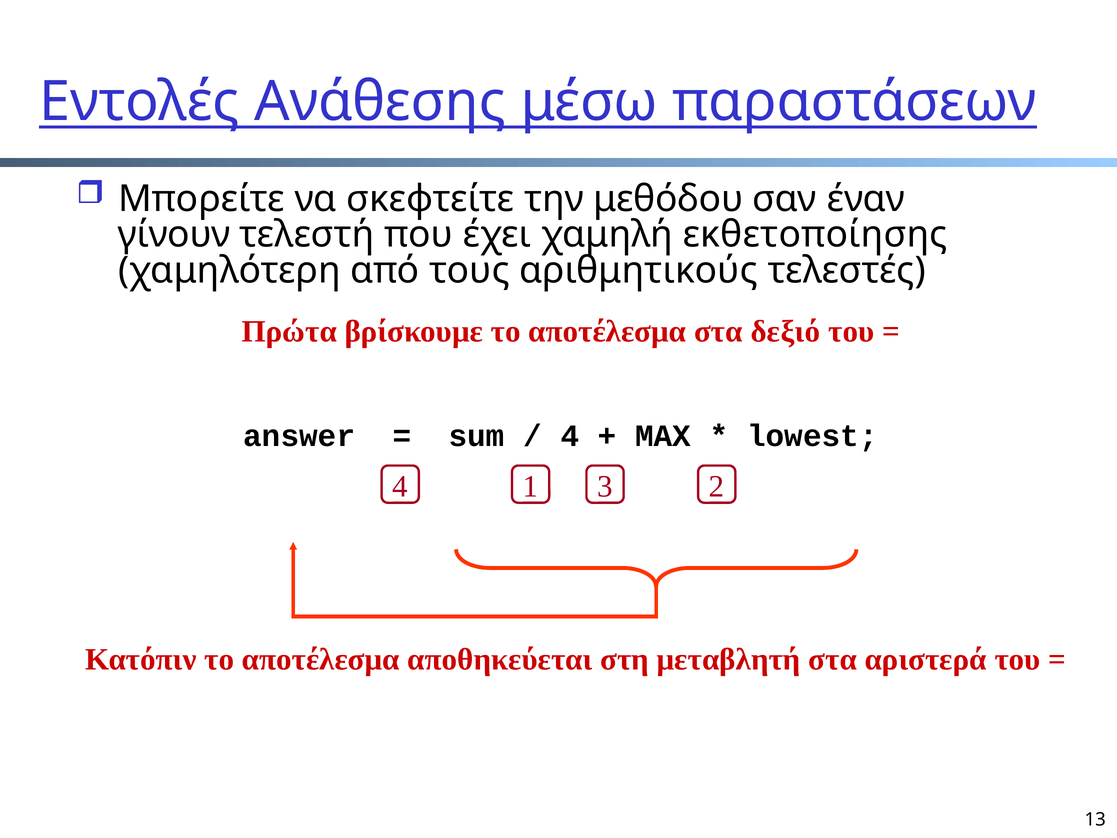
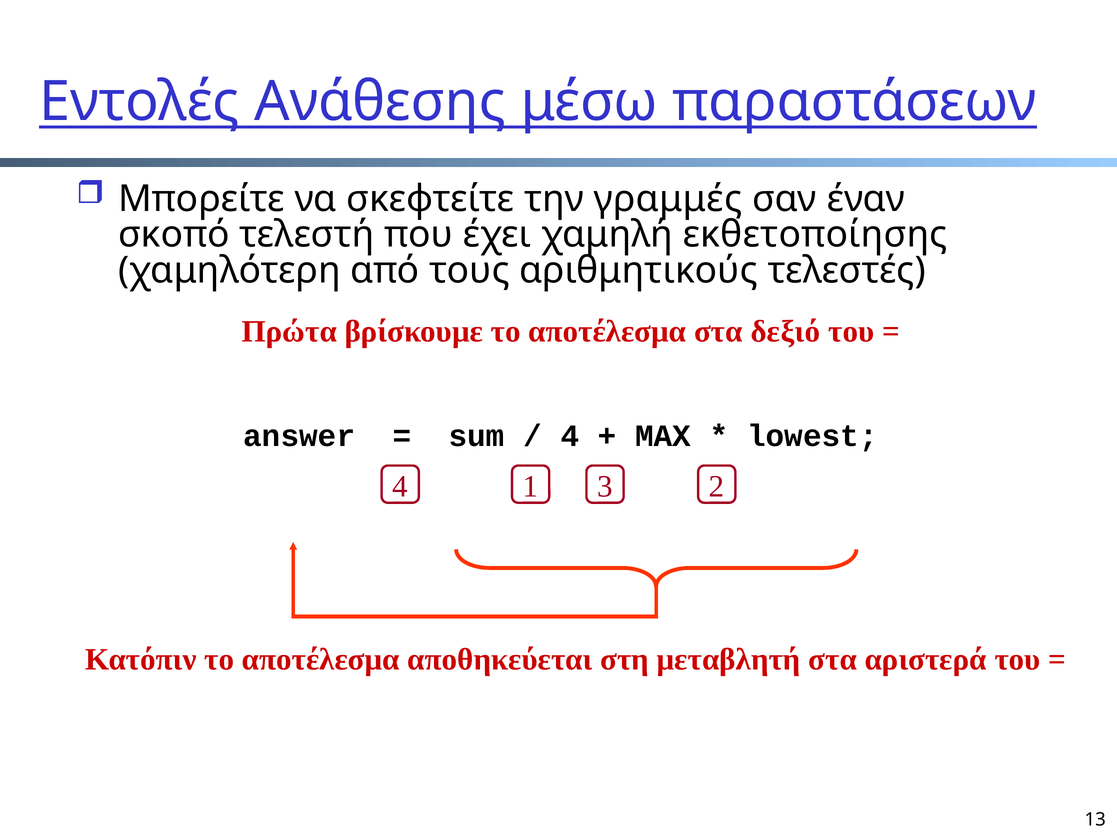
μεθόδου: μεθόδου -> γραμμές (668, 199)
γίνουν: γίνουν -> σκοπό (174, 235)
